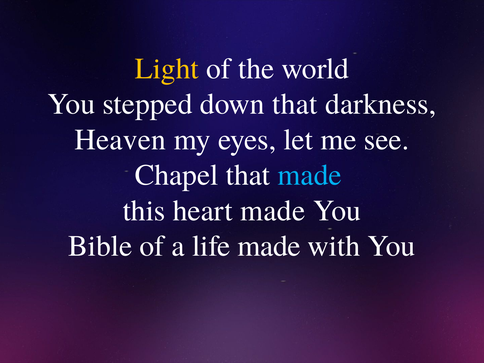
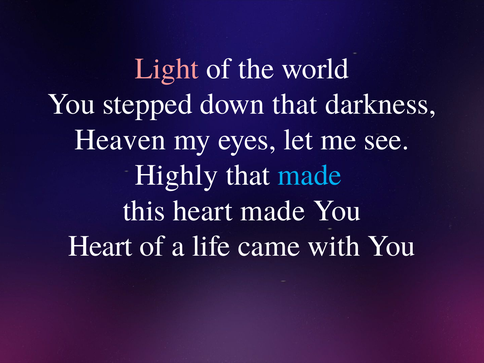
Light colour: yellow -> pink (167, 69)
Chapel: Chapel -> Highly (176, 175)
Bible: Bible -> Heart (100, 246)
life made: made -> came (269, 246)
